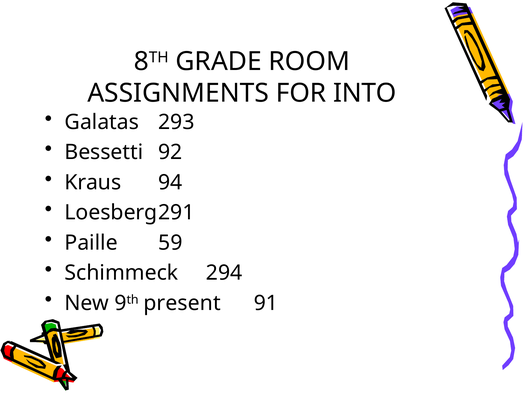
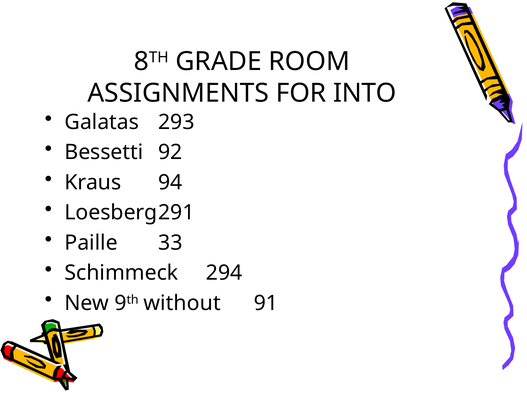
59: 59 -> 33 (170, 243)
present: present -> without (182, 303)
